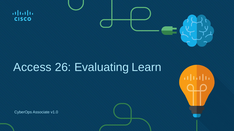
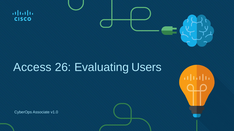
Learn: Learn -> Users (147, 68)
